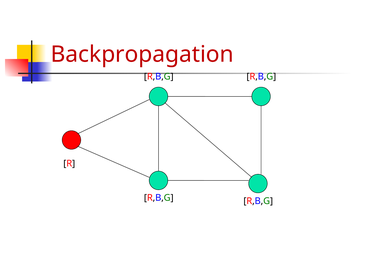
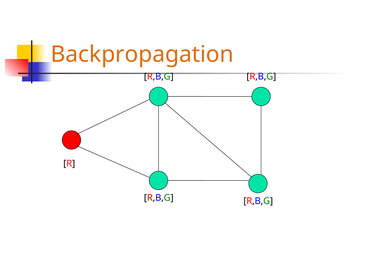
Backpropagation colour: red -> orange (142, 54)
